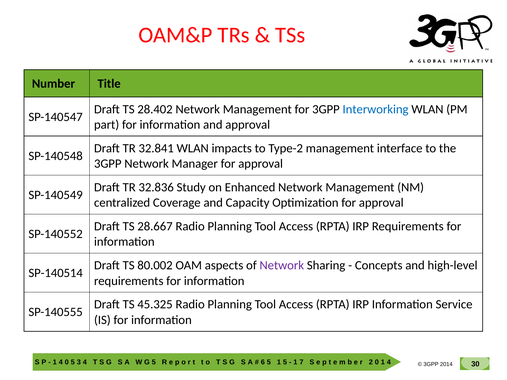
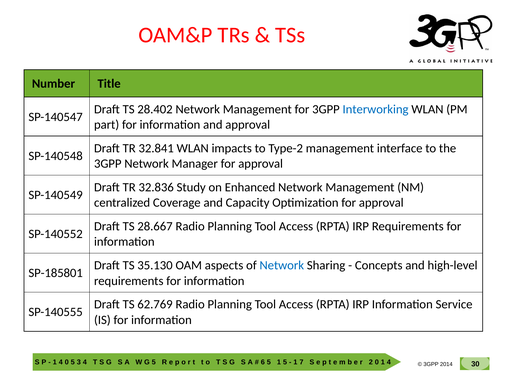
80.002: 80.002 -> 35.130 (155, 266)
Network colour: purple -> blue (282, 266)
SP-140514: SP-140514 -> SP-185801 (56, 273)
45.325: 45.325 -> 62.769 (155, 305)
